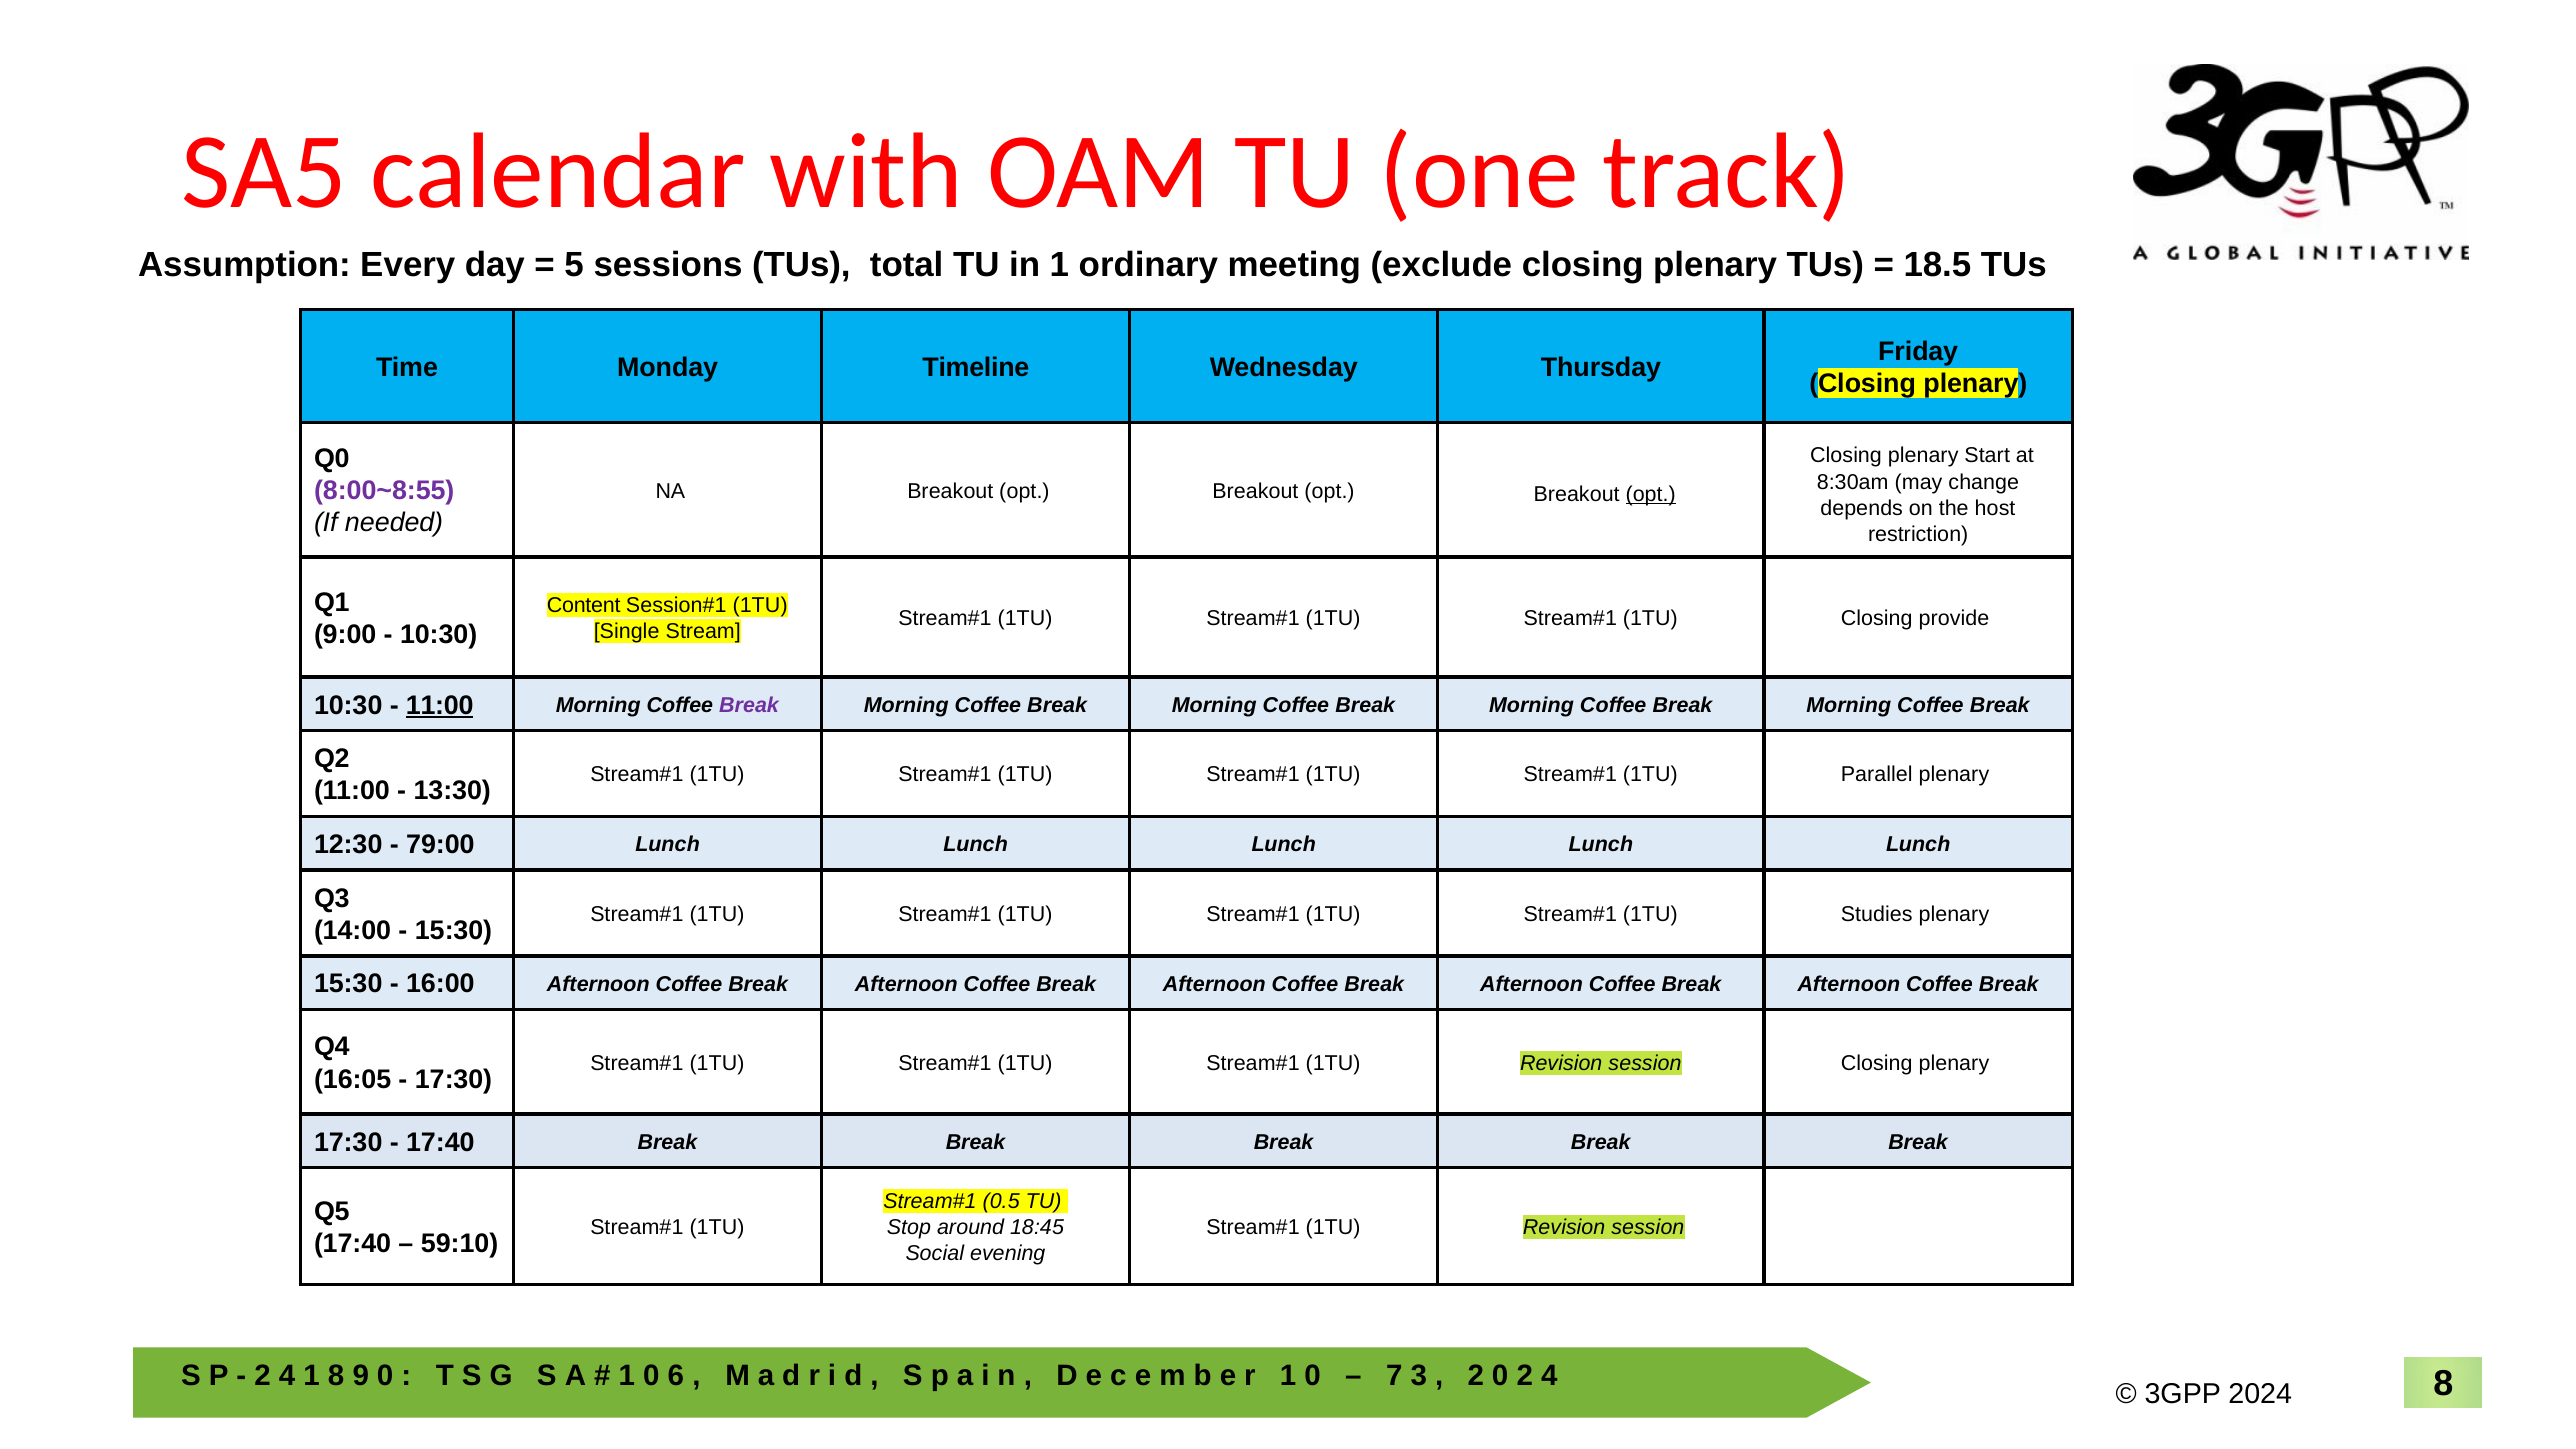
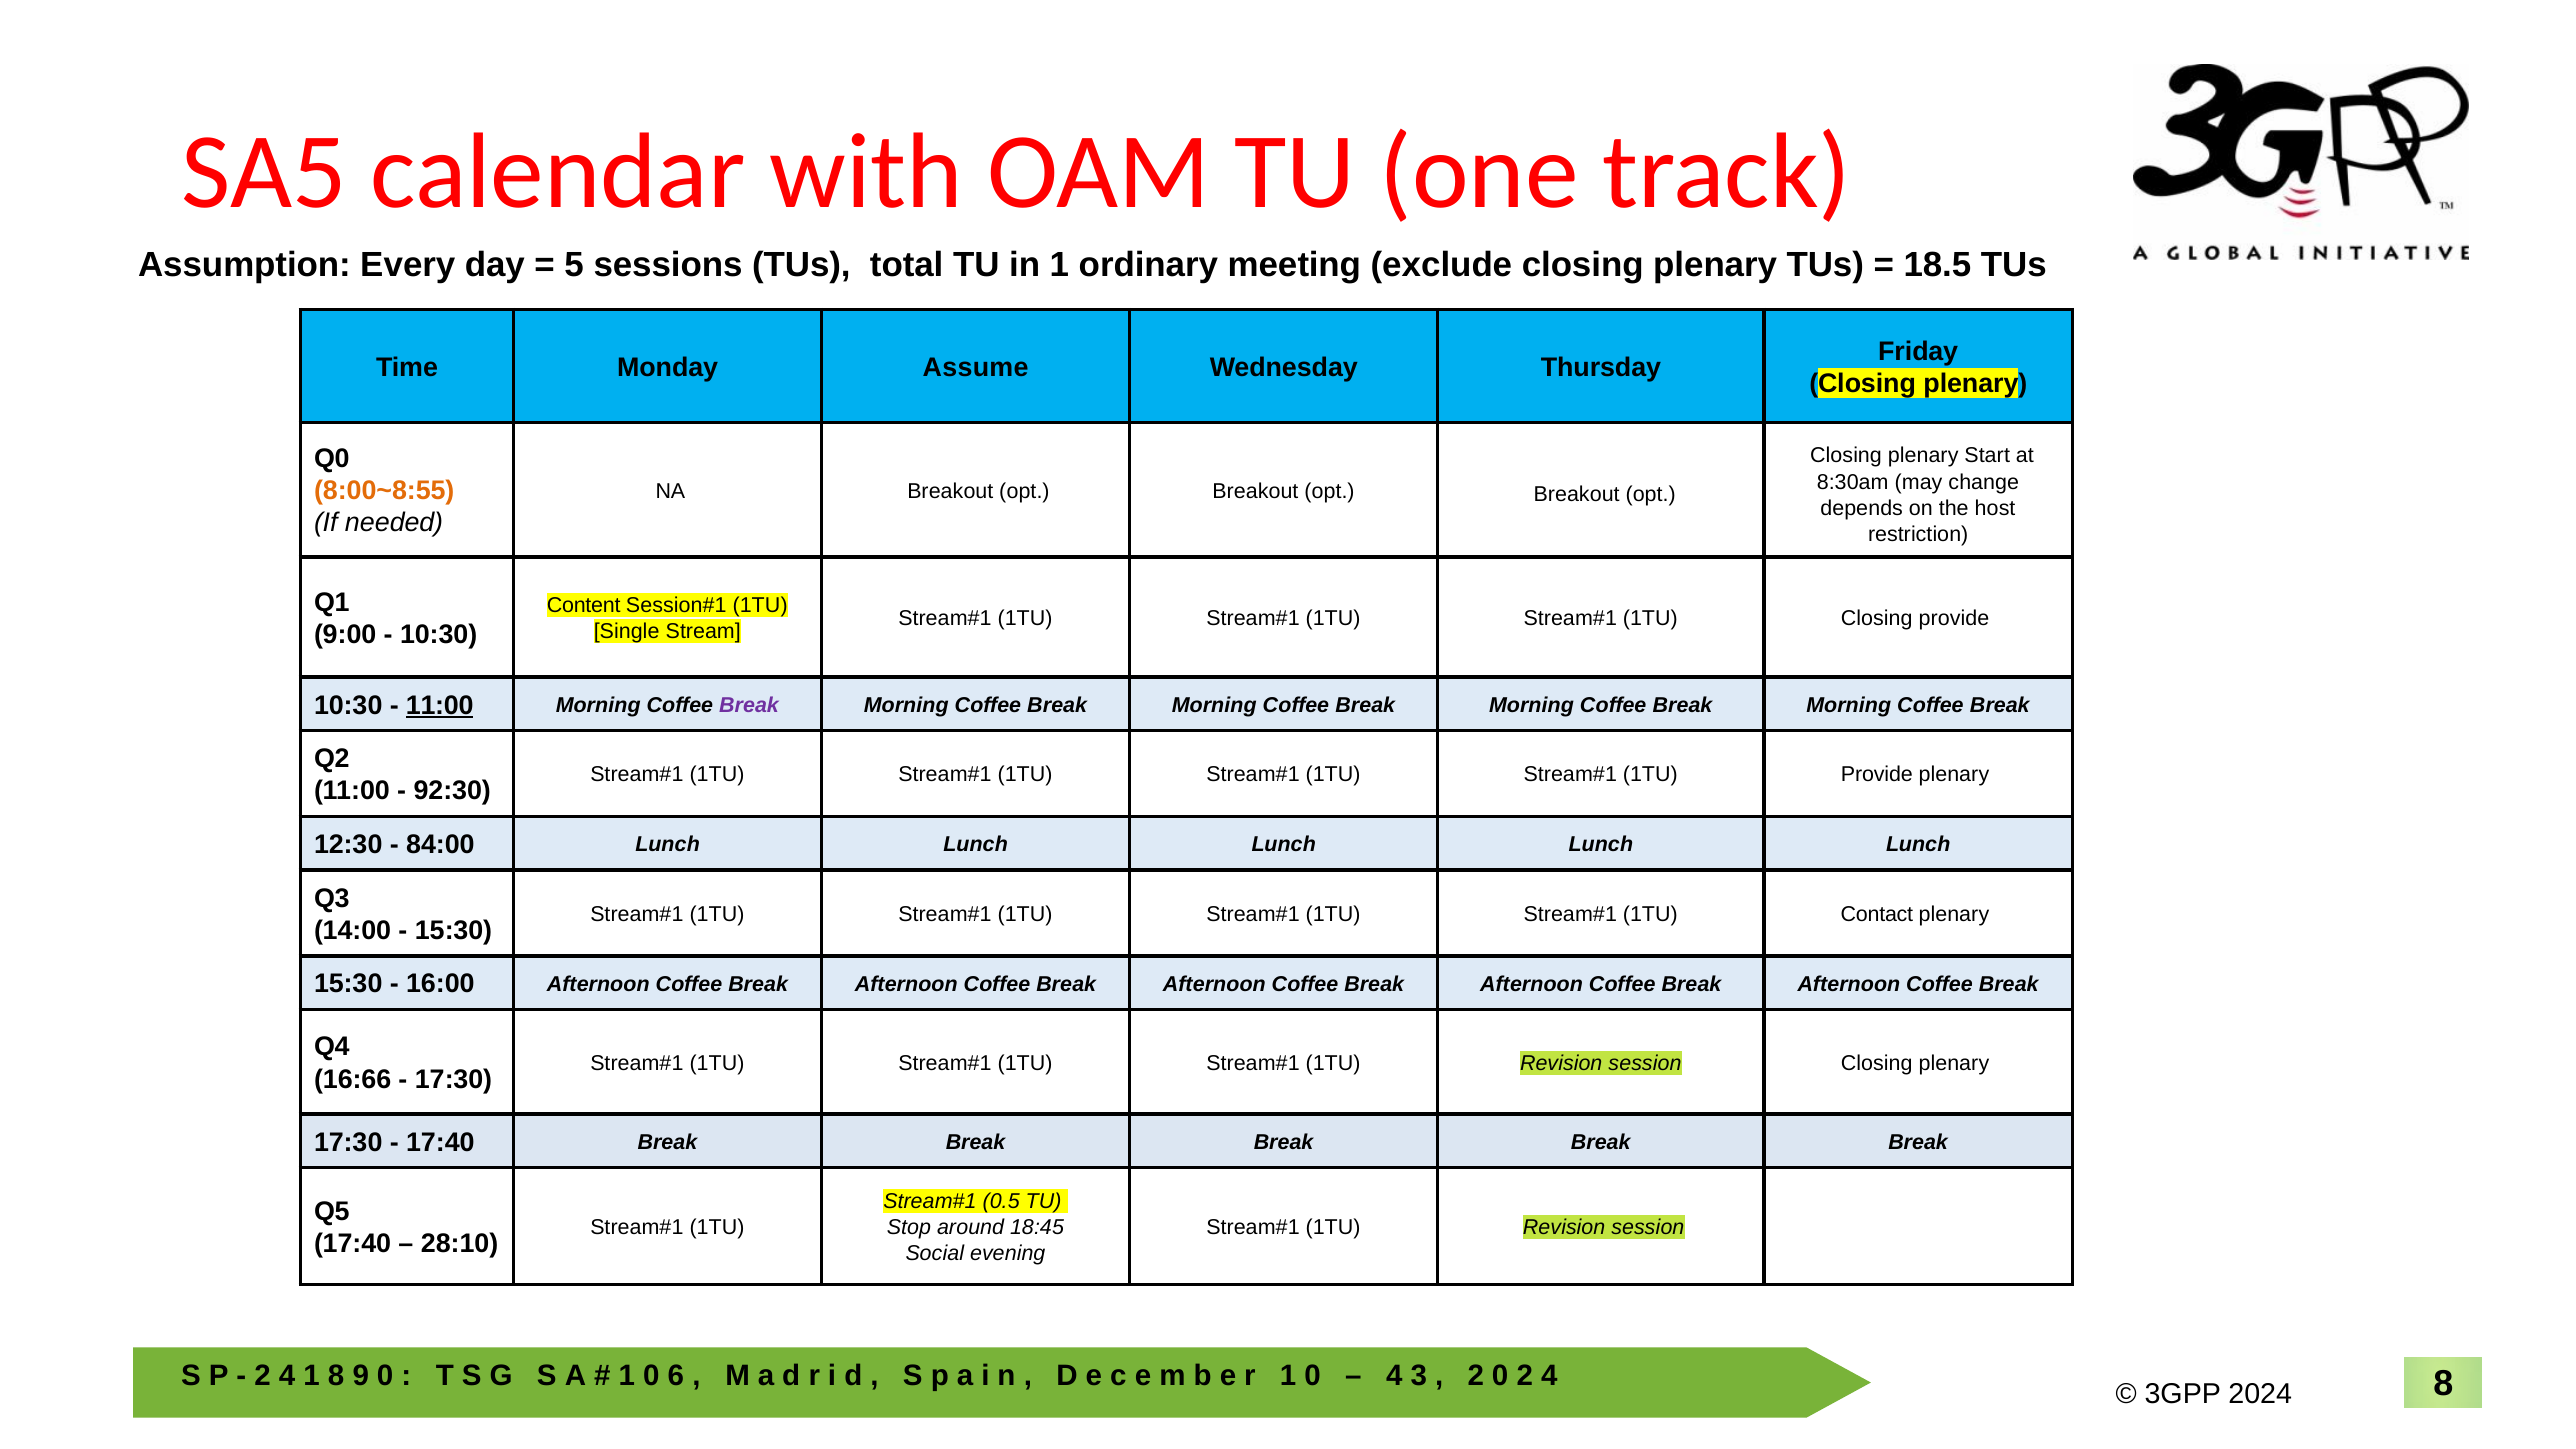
Timeline: Timeline -> Assume (976, 367)
8:00~8:55 colour: purple -> orange (384, 491)
opt underline: present -> none (1651, 494)
1TU Parallel: Parallel -> Provide (1877, 775)
13:30: 13:30 -> 92:30 (452, 791)
79:00: 79:00 -> 84:00 (440, 845)
Studies: Studies -> Contact (1877, 914)
16:05: 16:05 -> 16:66 (353, 1079)
59:10: 59:10 -> 28:10 (460, 1244)
7: 7 -> 4 (1394, 1376)
